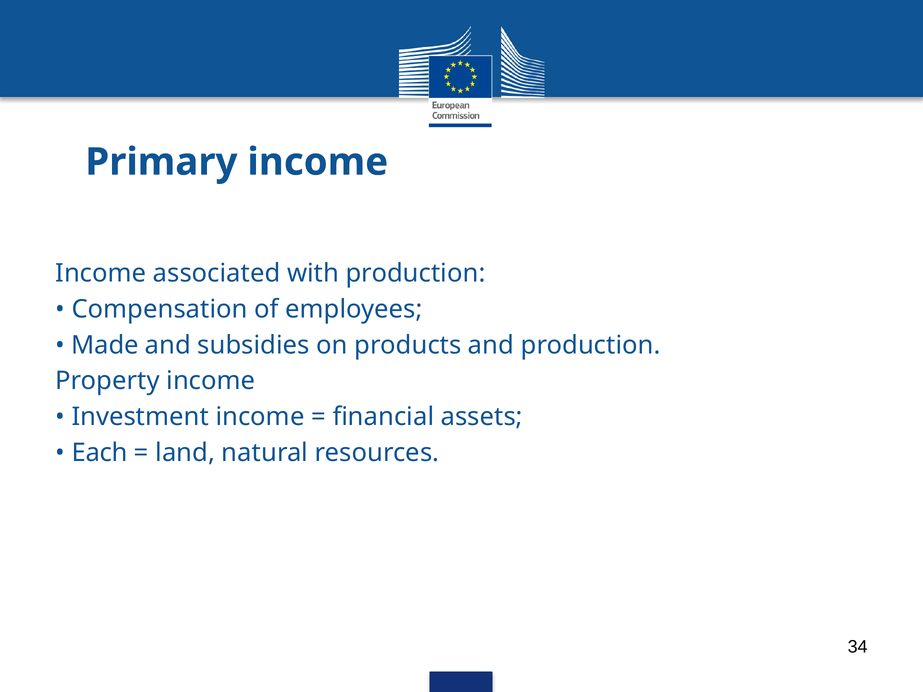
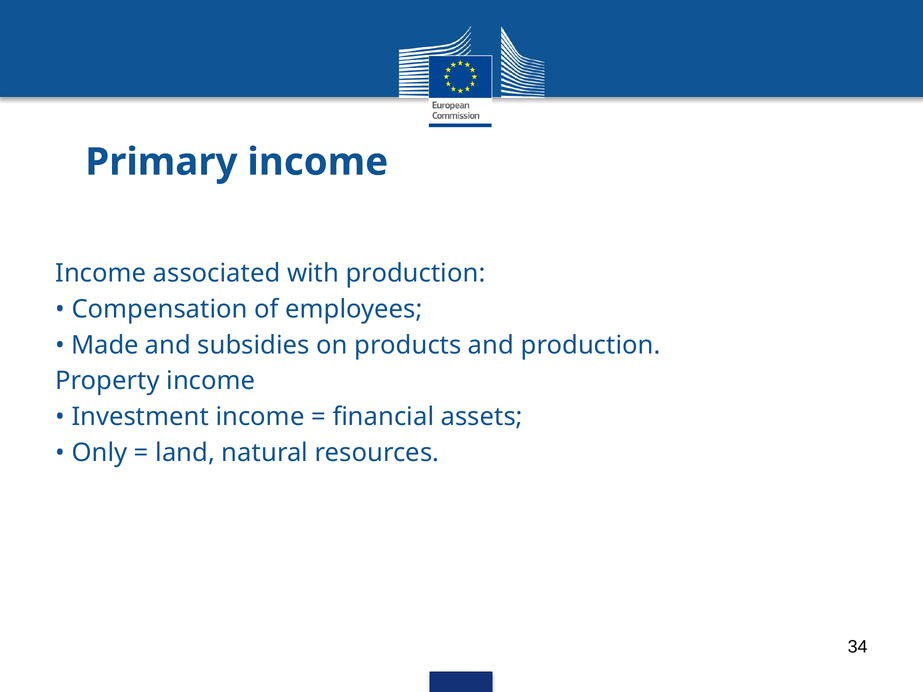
Each: Each -> Only (99, 453)
